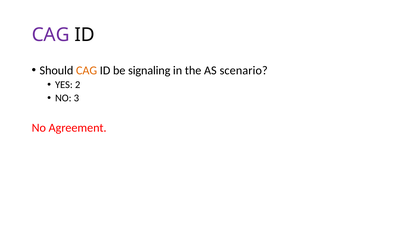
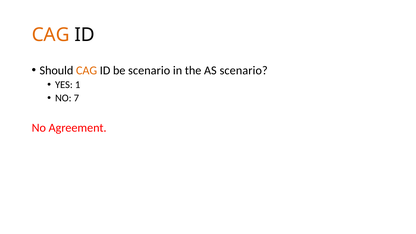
CAG colour: purple -> orange (51, 35)
be signaling: signaling -> scenario (149, 70)
2: 2 -> 1 (78, 85)
3: 3 -> 7 (76, 98)
